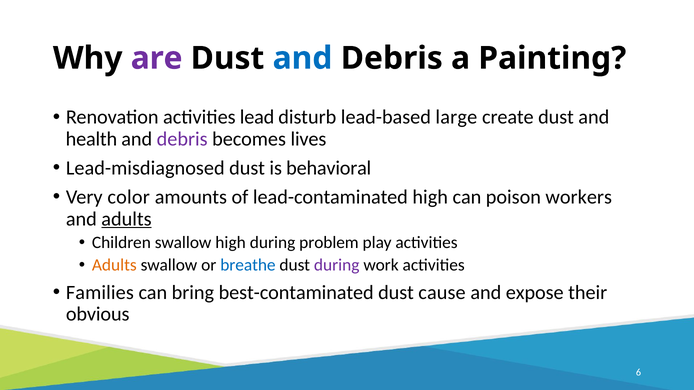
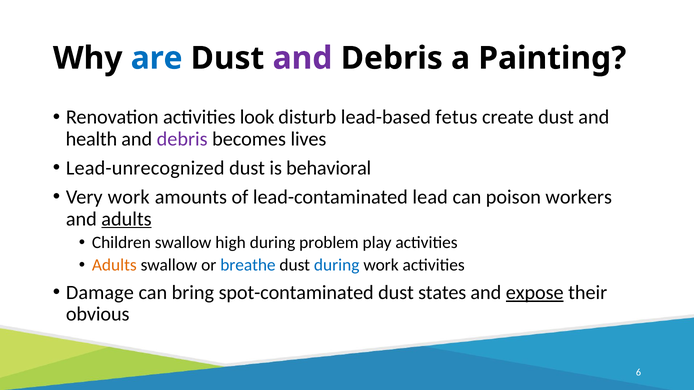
are colour: purple -> blue (157, 58)
and colour: blue -> purple (303, 58)
lead: lead -> look (257, 117)
large: large -> fetus (456, 117)
Lead-misdiagnosed: Lead-misdiagnosed -> Lead-unrecognized (145, 168)
Very color: color -> work (129, 197)
lead-contaminated high: high -> lead (430, 197)
during colour: purple -> blue (337, 265)
Families: Families -> Damage (100, 293)
best-contaminated: best-contaminated -> spot-contaminated (296, 293)
cause: cause -> states (442, 293)
expose underline: none -> present (535, 293)
